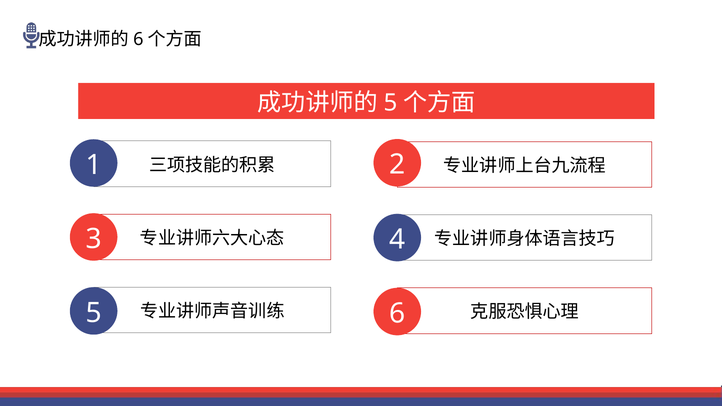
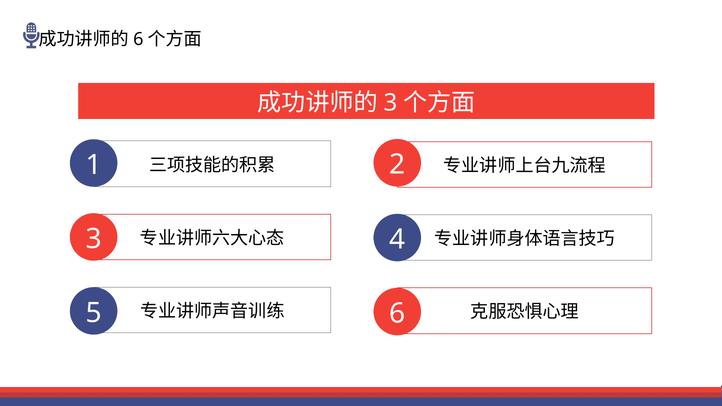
5: 5 -> 3 (390, 103)
